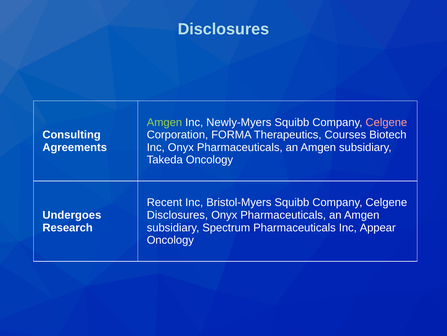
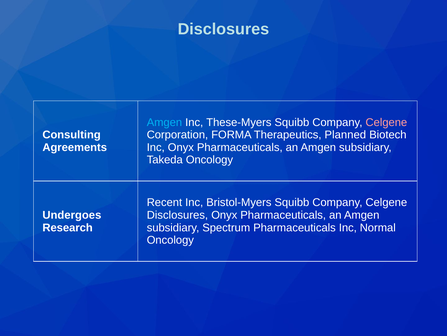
Amgen colour: light green -> light blue (164, 122)
Newly-Myers: Newly-Myers -> These-Myers (239, 122)
Courses: Courses -> Planned (345, 135)
Appear: Appear -> Normal (378, 227)
